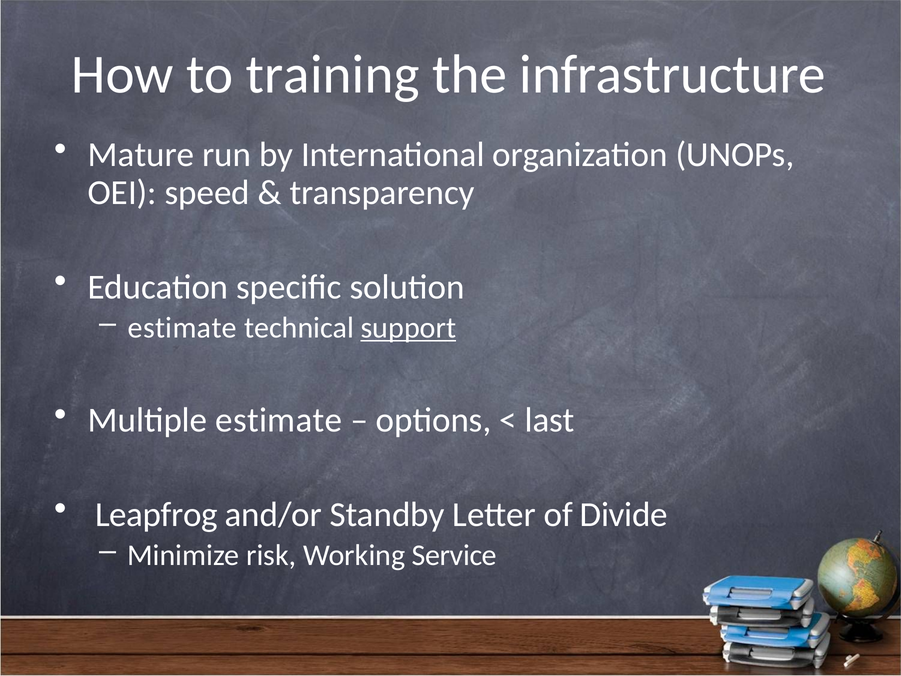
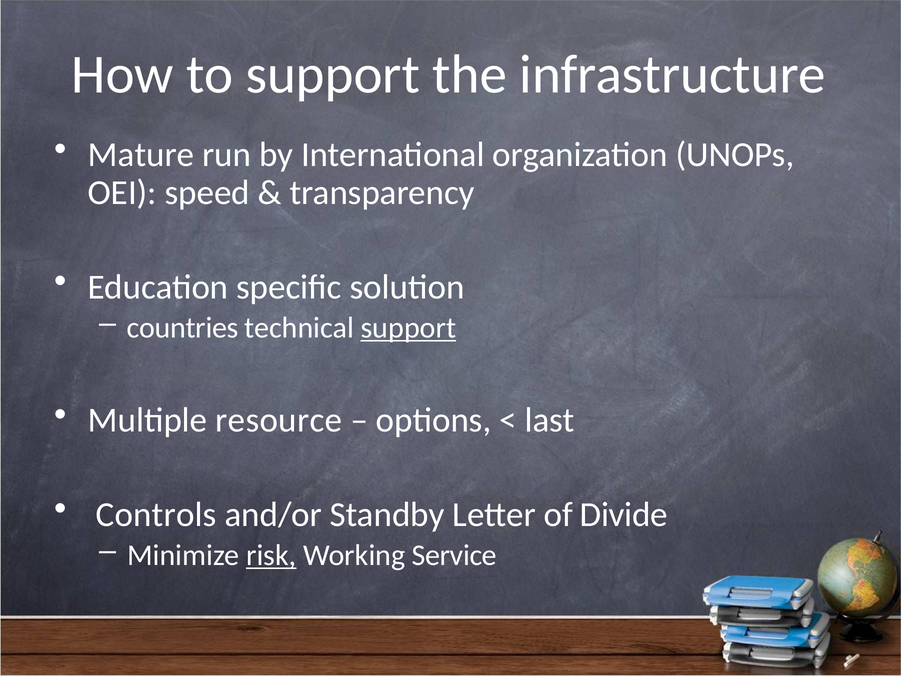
to training: training -> support (333, 75)
estimate: estimate -> countries (183, 328)
Multiple estimate: estimate -> resource (279, 420)
Leapfrog: Leapfrog -> Controls (156, 514)
risk underline: none -> present (271, 555)
